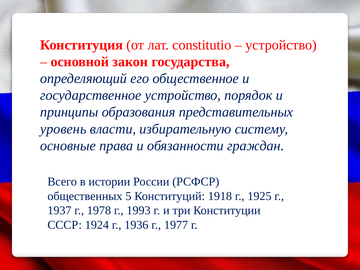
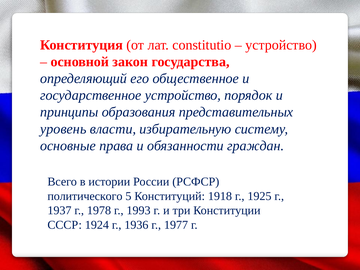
общественных: общественных -> политического (85, 196)
